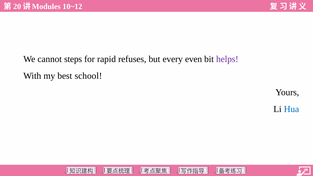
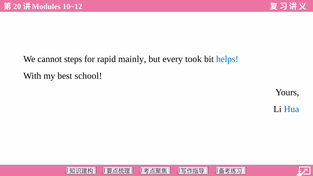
refuses: refuses -> mainly (132, 59)
even: even -> took (193, 59)
helps colour: purple -> blue (227, 59)
